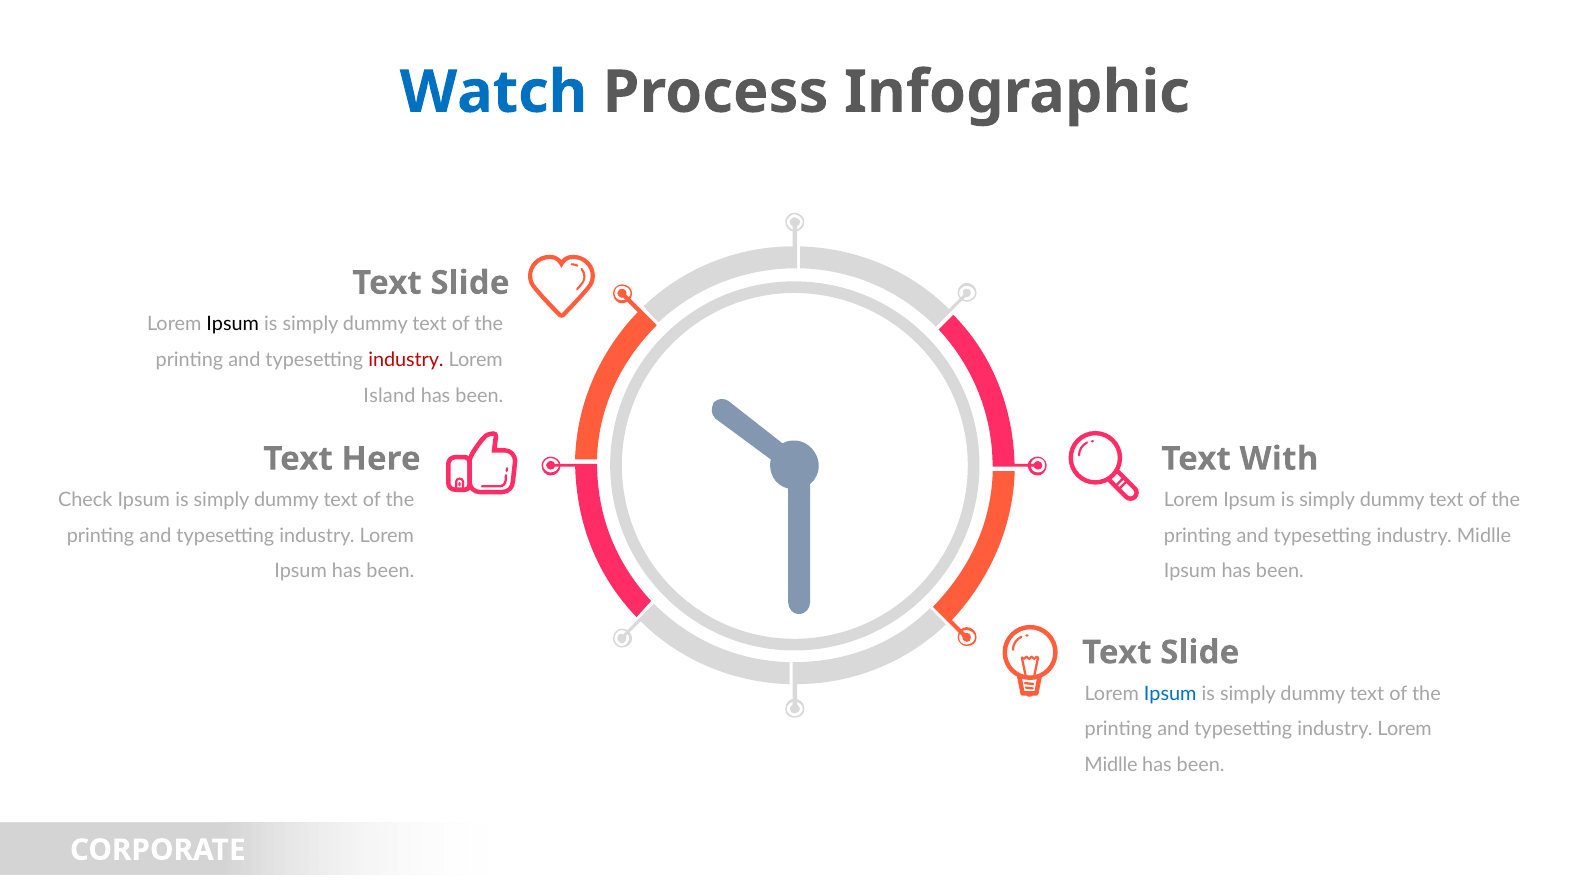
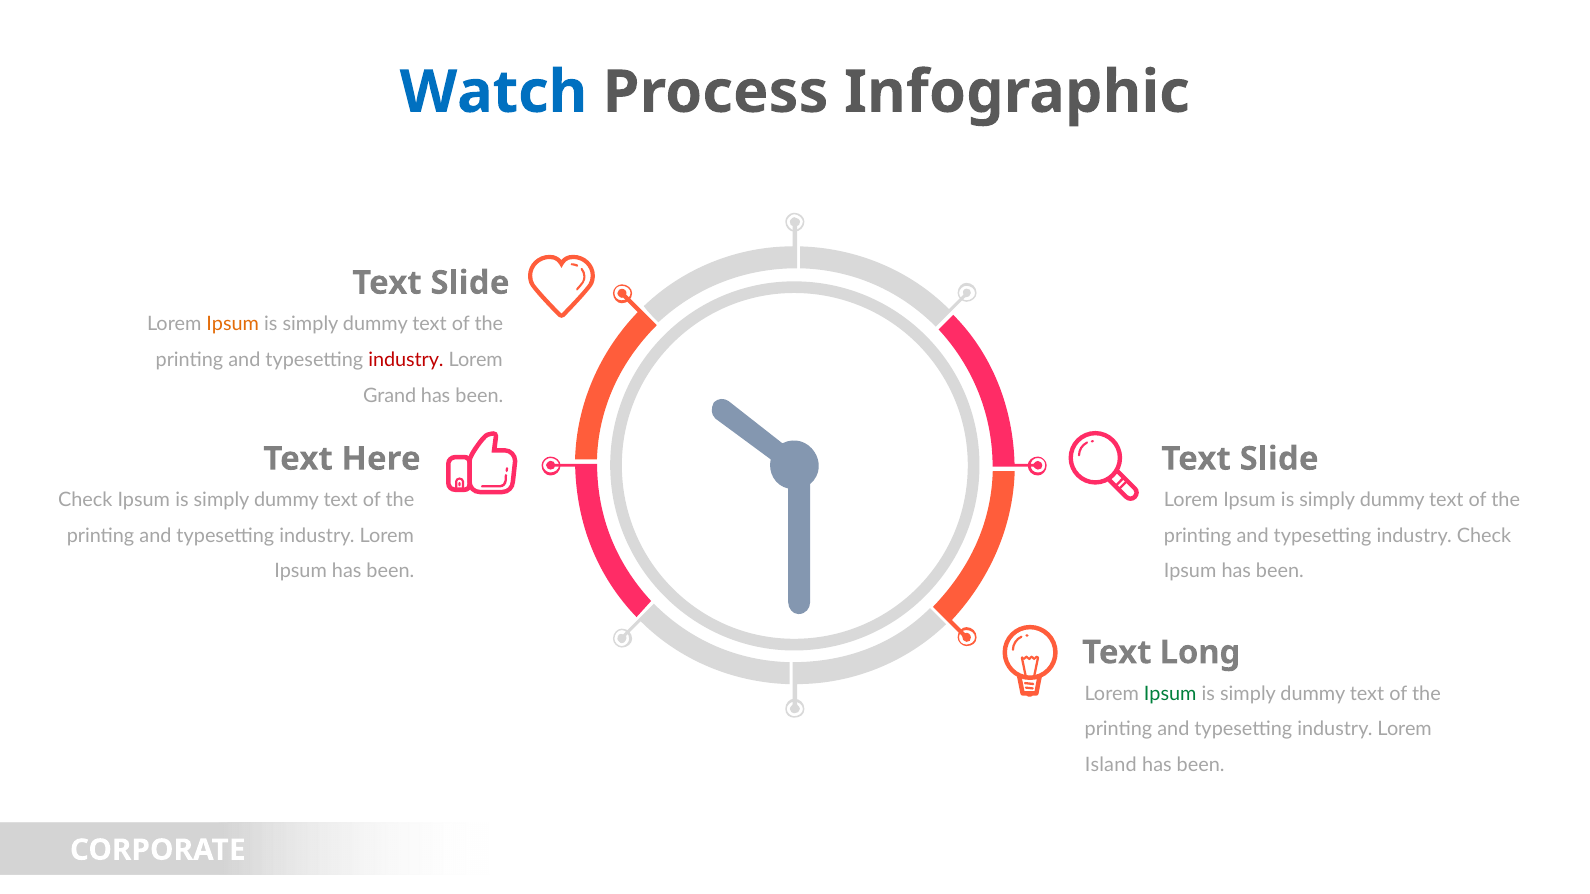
Ipsum colour: black -> orange (233, 324)
Island: Island -> Grand (390, 396)
With: With -> Slide (1279, 459)
industry Midlle: Midlle -> Check (1484, 536)
Slide: Slide -> Long (1200, 653)
Ipsum colour: blue -> green (1170, 694)
Midlle: Midlle -> Island (1111, 765)
